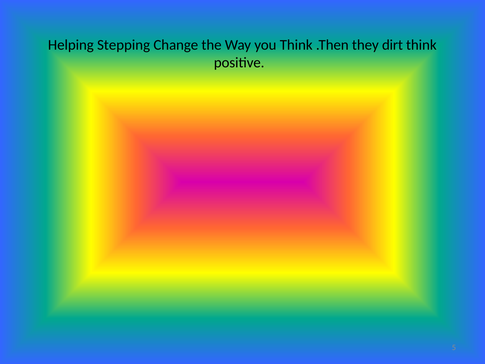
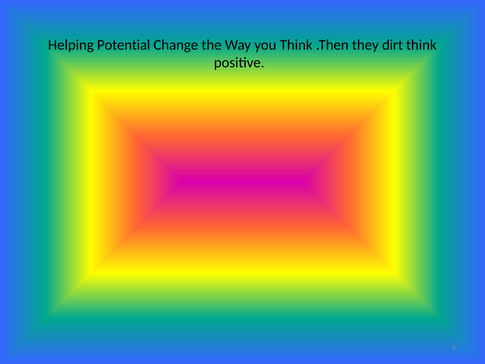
Stepping: Stepping -> Potential (124, 45)
